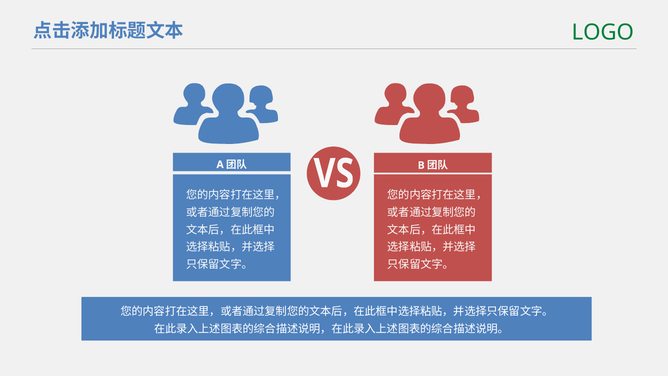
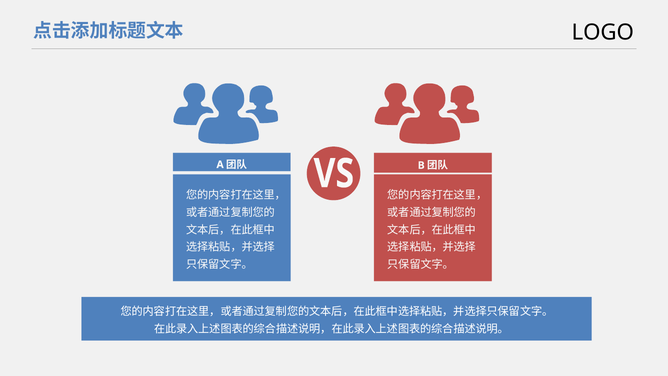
LOGO colour: green -> black (603, 33)
